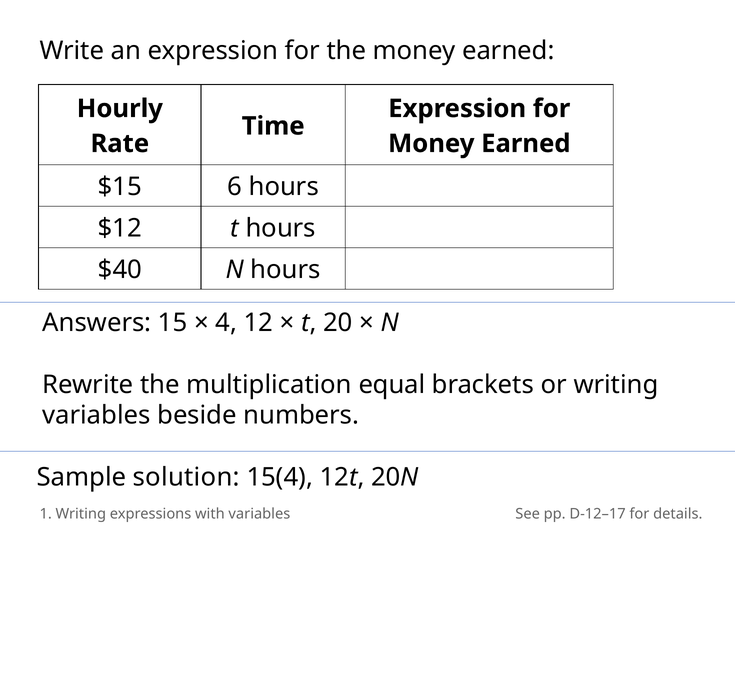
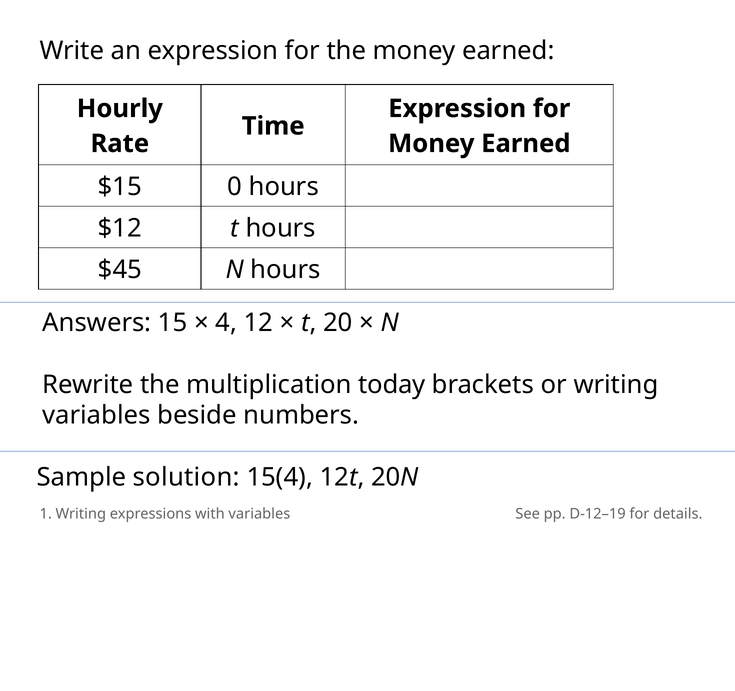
6: 6 -> 0 (235, 187)
$40: $40 -> $45 (120, 270)
equal: equal -> today (392, 385)
D-12–17: D-12–17 -> D-12–19 (598, 514)
